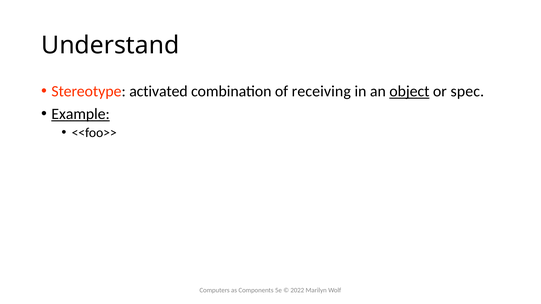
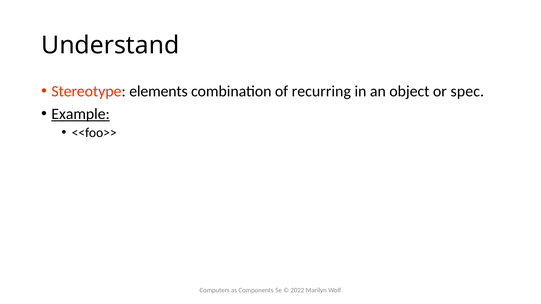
activated: activated -> elements (159, 91)
receiving: receiving -> recurring (321, 91)
object underline: present -> none (409, 91)
